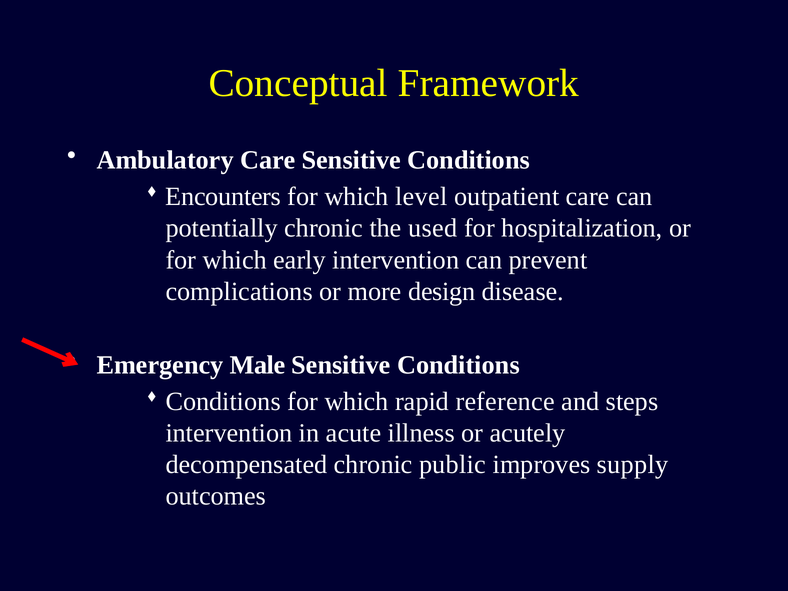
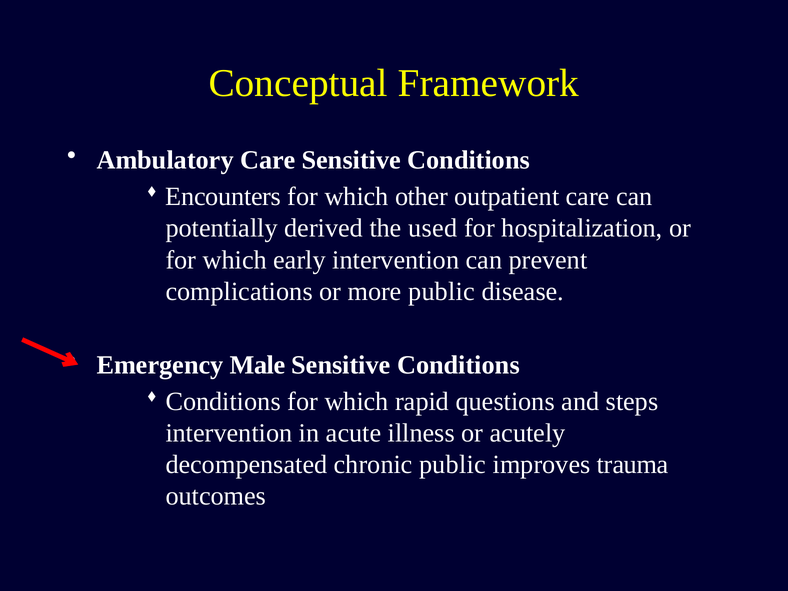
level: level -> other (422, 197)
potentially chronic: chronic -> derived (324, 228)
more design: design -> public (442, 291)
reference: reference -> questions (505, 402)
supply: supply -> trauma (633, 465)
